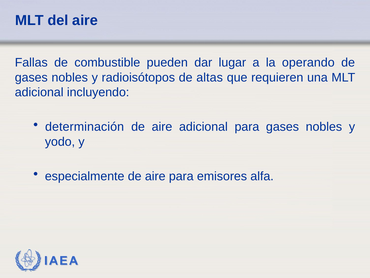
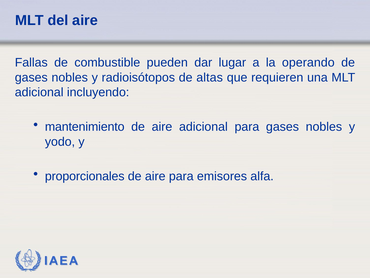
determinación: determinación -> mantenimiento (85, 127)
especialmente: especialmente -> proporcionales (85, 176)
